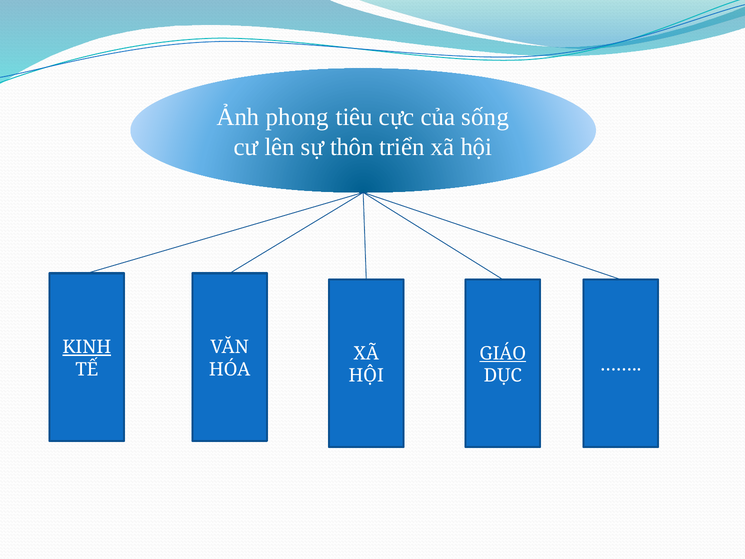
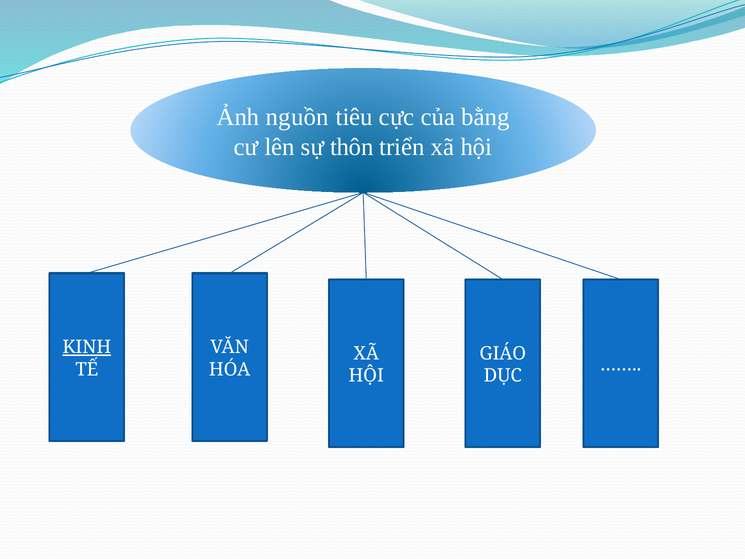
phong: phong -> nguồn (297, 117)
sống: sống -> bằng (485, 117)
GIÁO underline: present -> none (503, 353)
